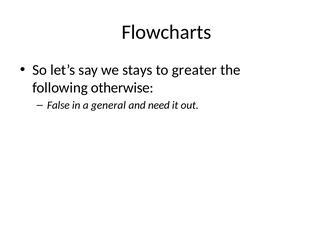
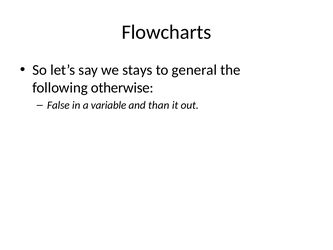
greater: greater -> general (194, 70)
general: general -> variable (109, 105)
need: need -> than (159, 105)
